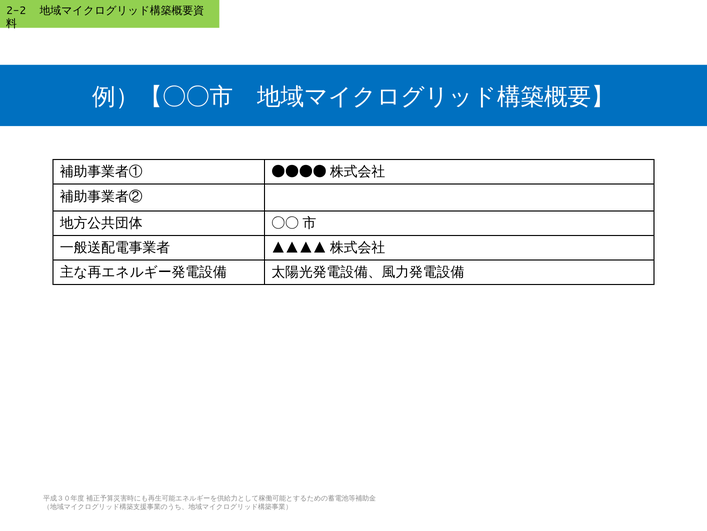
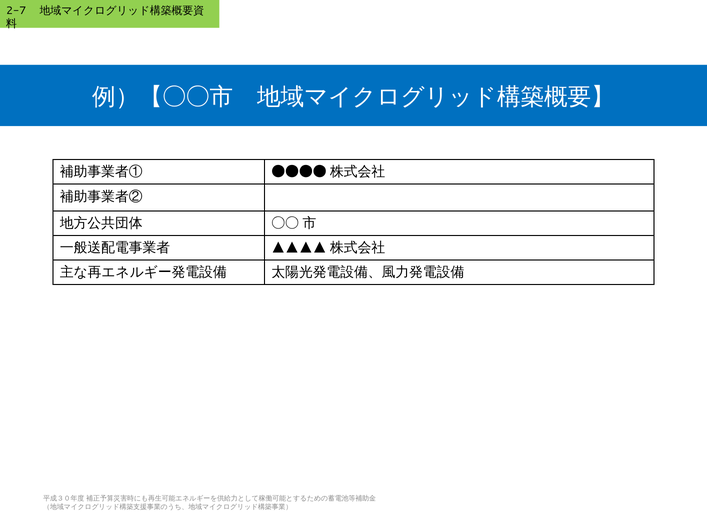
2-2: 2-2 -> 2-7 (16, 11)
